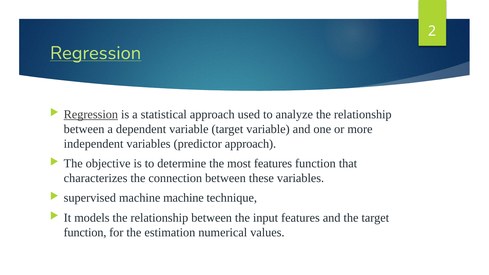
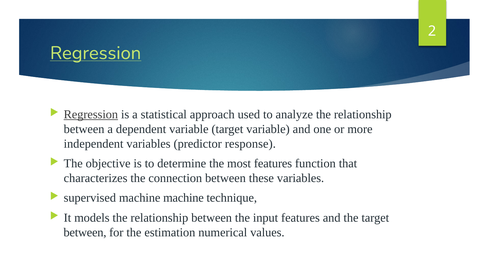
predictor approach: approach -> response (250, 144)
function: function -> between (85, 232)
